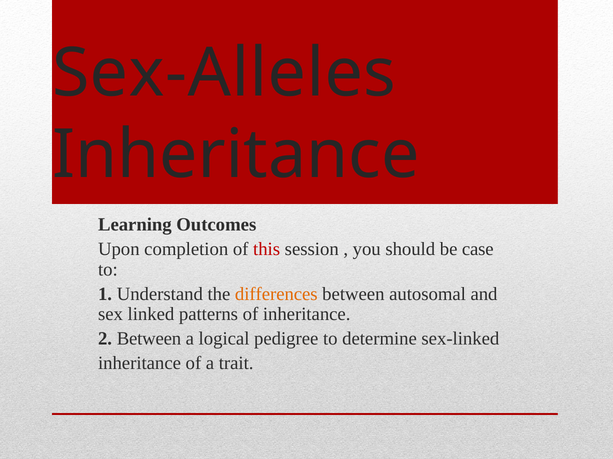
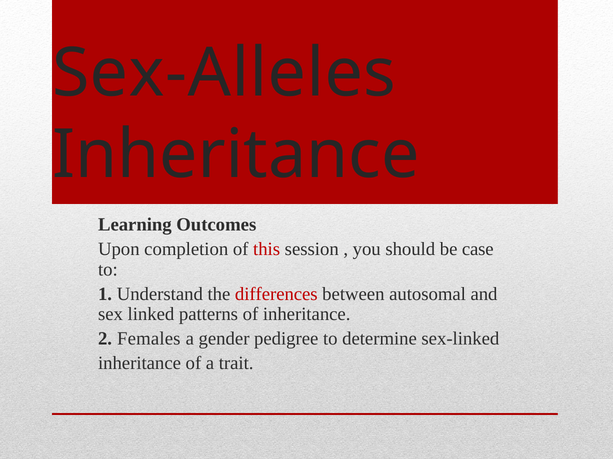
differences colour: orange -> red (276, 294)
2 Between: Between -> Females (149, 339)
logical: logical -> gender (224, 339)
